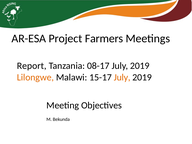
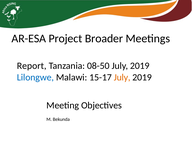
Farmers: Farmers -> Broader (104, 38)
08-17: 08-17 -> 08-50 (98, 66)
Lilongwe colour: orange -> blue (35, 77)
